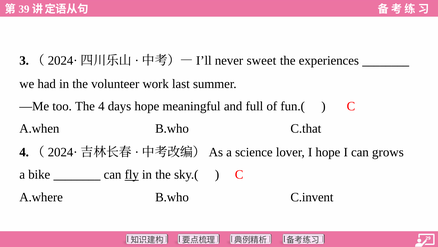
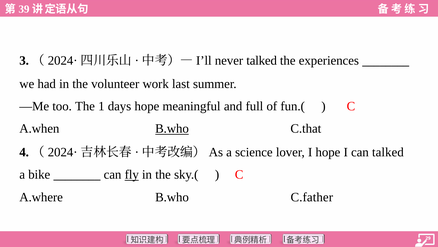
never sweet: sweet -> talked (262, 60)
4: 4 -> 1 (101, 106)
B.who underline: none -> present (172, 128)
can grows: grows -> talked (388, 152)
C.invent: C.invent -> C.father (312, 197)
